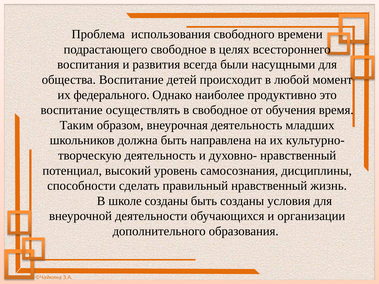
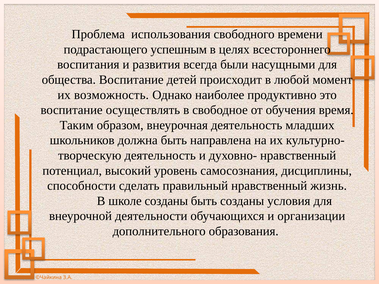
подрастающего свободное: свободное -> успешным (179, 49)
федерального: федерального -> возможность (111, 95)
